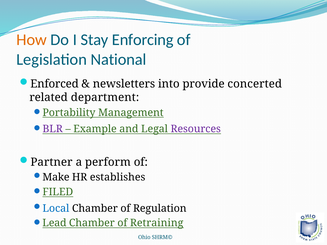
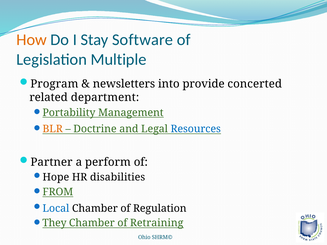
Enforcing: Enforcing -> Software (143, 40)
National: National -> Multiple (118, 59)
Enforced: Enforced -> Program (54, 84)
BLR colour: purple -> orange (53, 129)
Example: Example -> Doctrine (95, 129)
Resources colour: purple -> blue (196, 129)
Make: Make -> Hope (56, 177)
establishes: establishes -> disabilities (118, 177)
FILED: FILED -> FROM (58, 192)
Lead: Lead -> They (54, 223)
